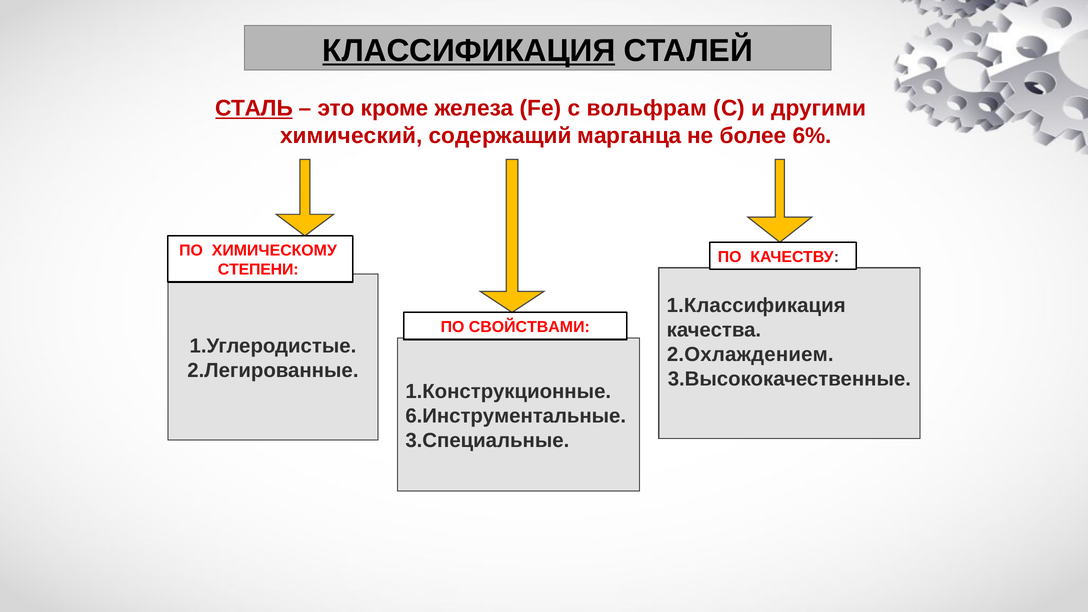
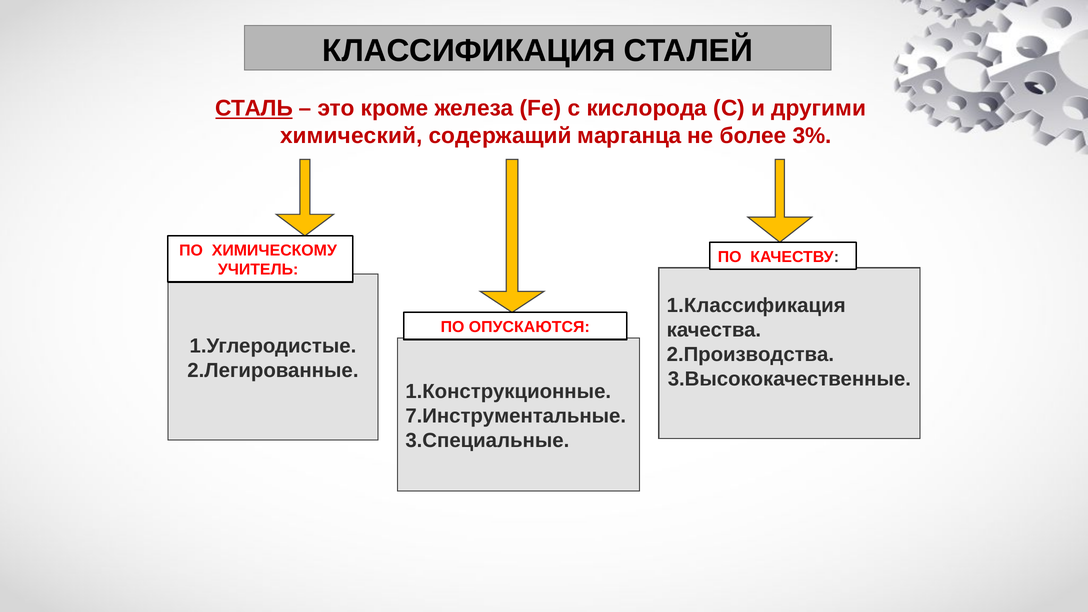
КЛАССИФИКАЦИЯ underline: present -> none (469, 51)
вольфрам: вольфрам -> кислорода (647, 108)
6%: 6% -> 3% (812, 136)
СТЕПЕНИ: СТЕПЕНИ -> УЧИТЕЛЬ (258, 270)
СВОЙСТВАМИ: СВОЙСТВАМИ -> ОПУСКАЮТСЯ (529, 327)
2.Охлаждением: 2.Охлаждением -> 2.Производства (750, 355)
6.Инструментальные: 6.Инструментальные -> 7.Инструментальные (516, 416)
